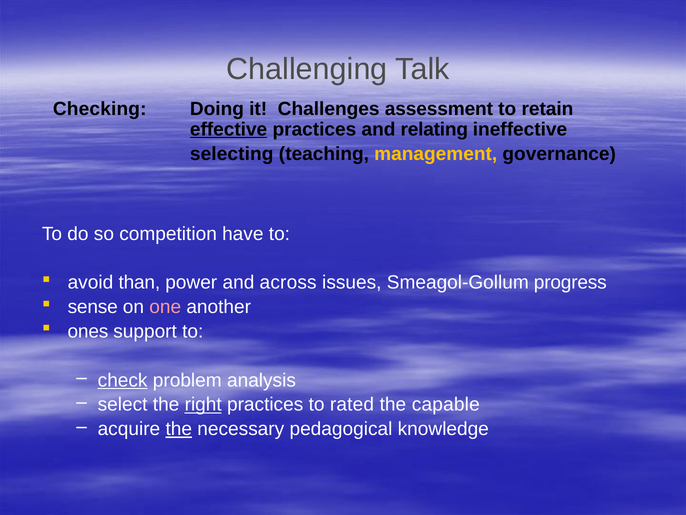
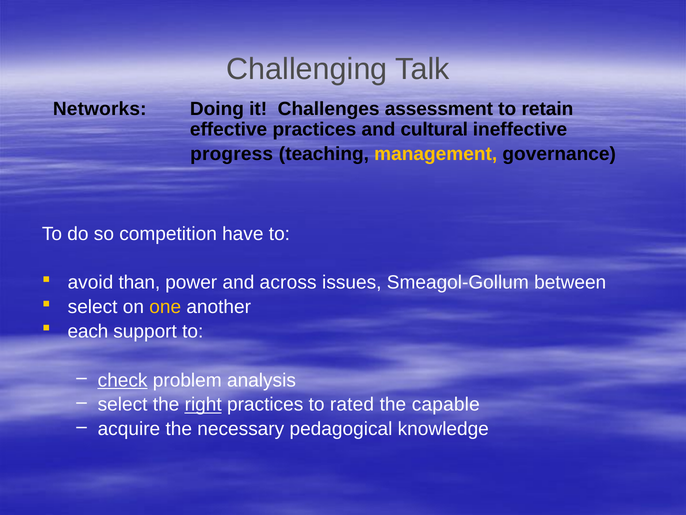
Checking: Checking -> Networks (100, 109)
effective underline: present -> none (229, 129)
relating: relating -> cultural (434, 129)
selecting: selecting -> progress (232, 154)
progress: progress -> between (570, 282)
sense: sense -> select (93, 307)
one colour: pink -> yellow (165, 307)
ones: ones -> each (88, 331)
the underline: present -> none (179, 429)
